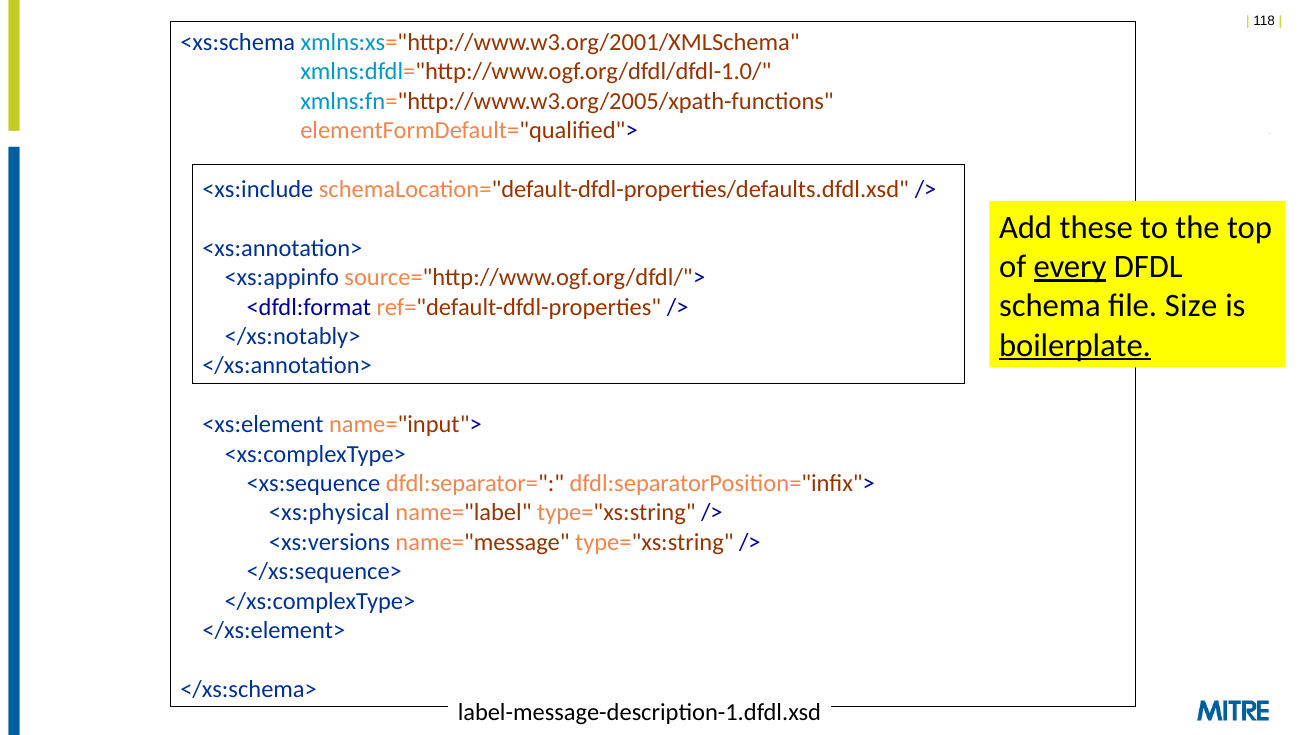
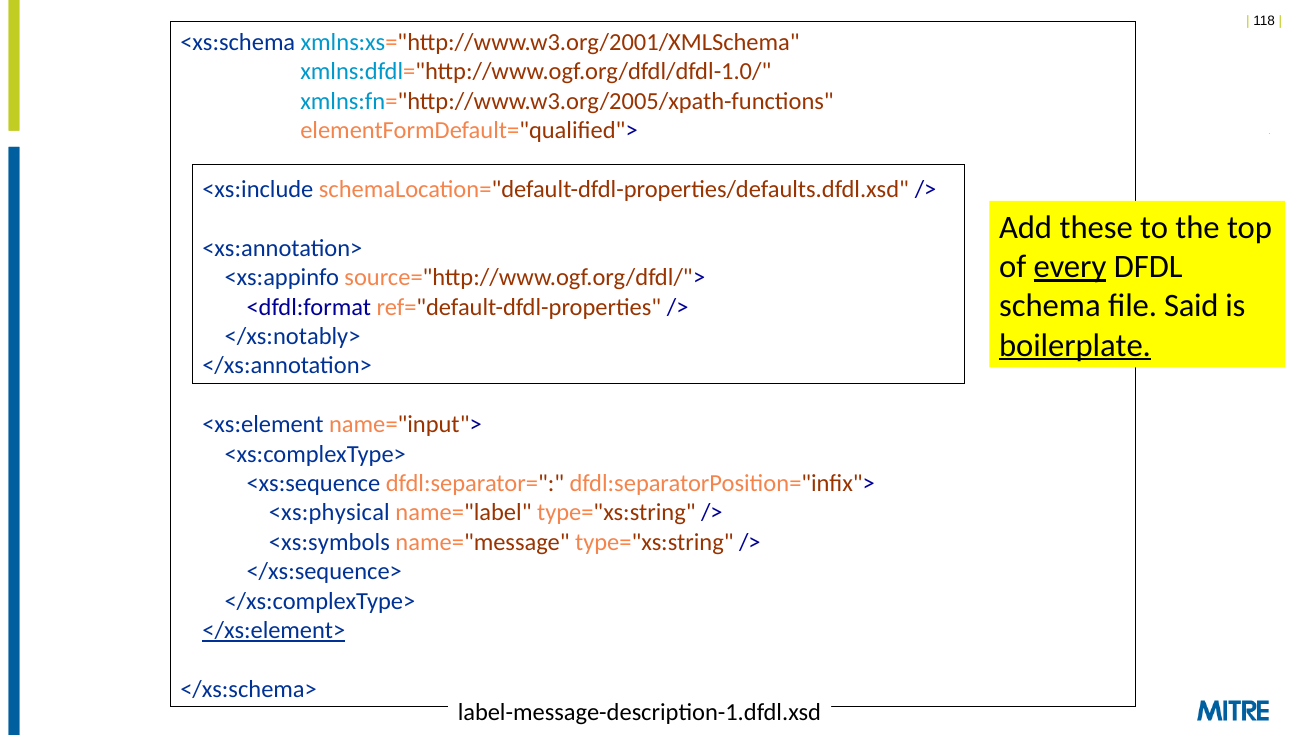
Size: Size -> Said (1191, 306)
<xs:versions: <xs:versions -> <xs:symbols (329, 542)
</xs:element> underline: none -> present (274, 630)
